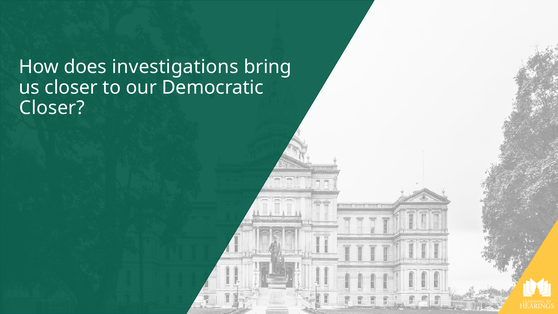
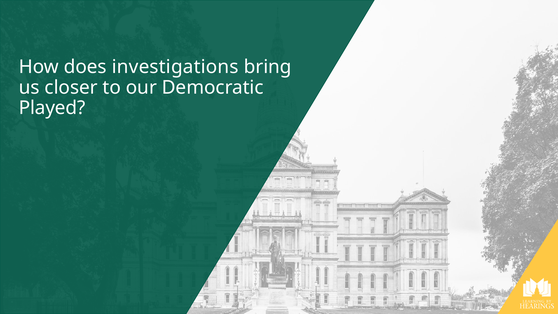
Closer: Closer -> Played (52, 108)
